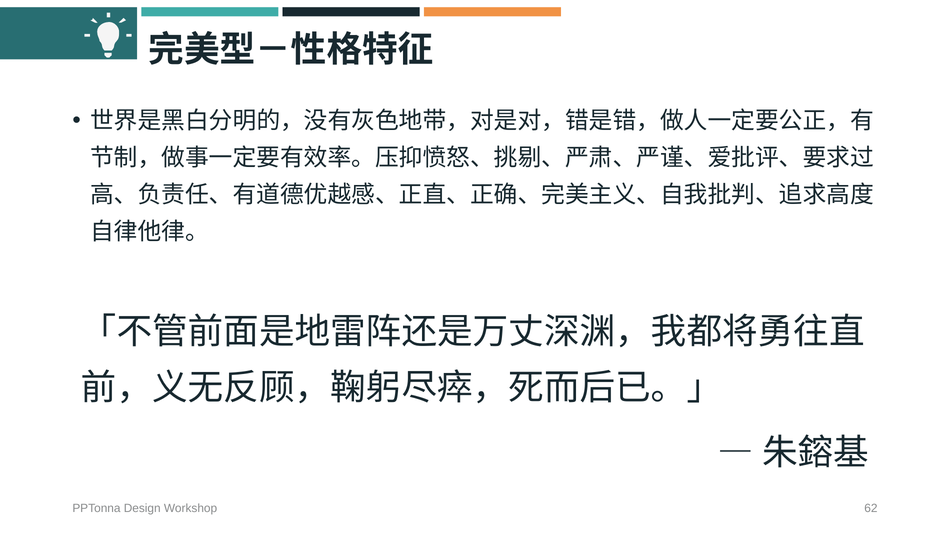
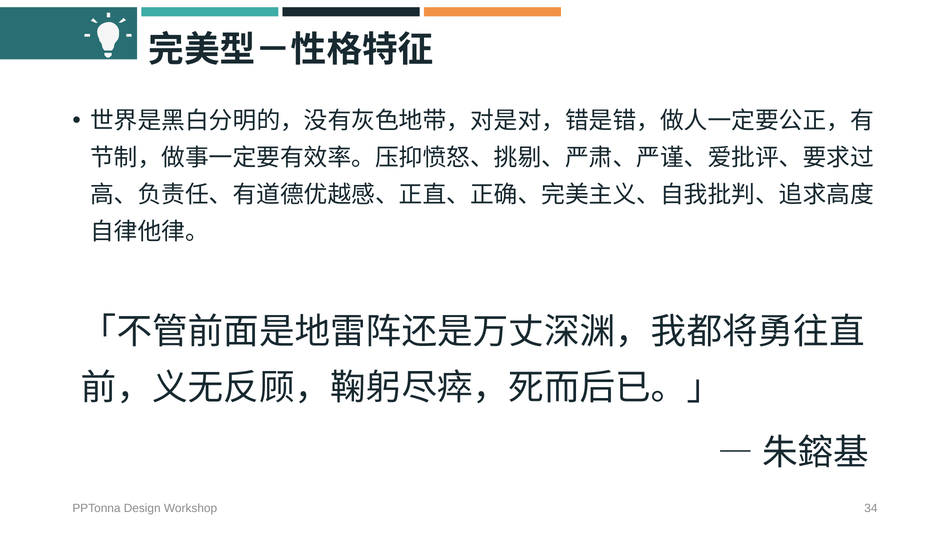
62: 62 -> 34 (871, 509)
